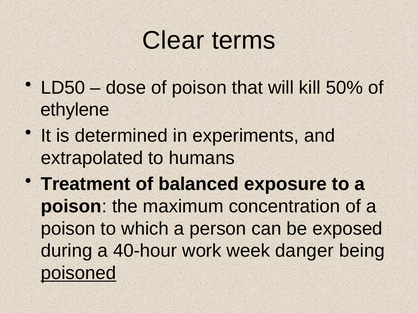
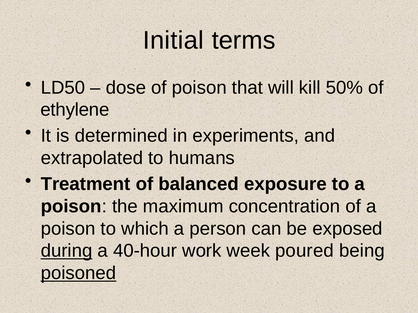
Clear: Clear -> Initial (173, 40)
during underline: none -> present (67, 251)
danger: danger -> poured (305, 251)
